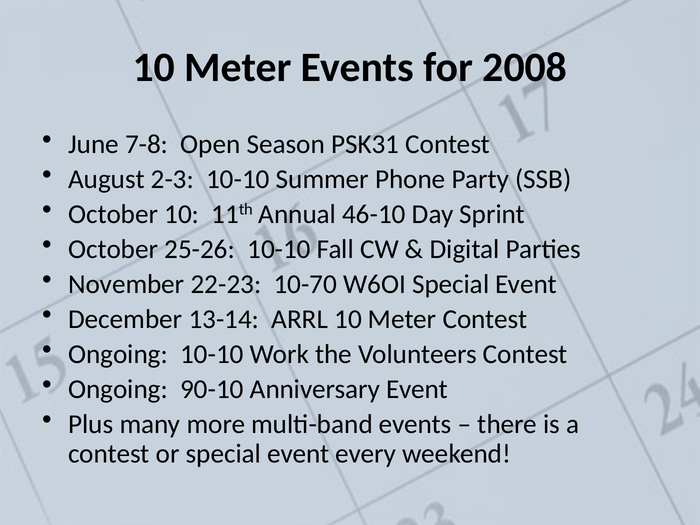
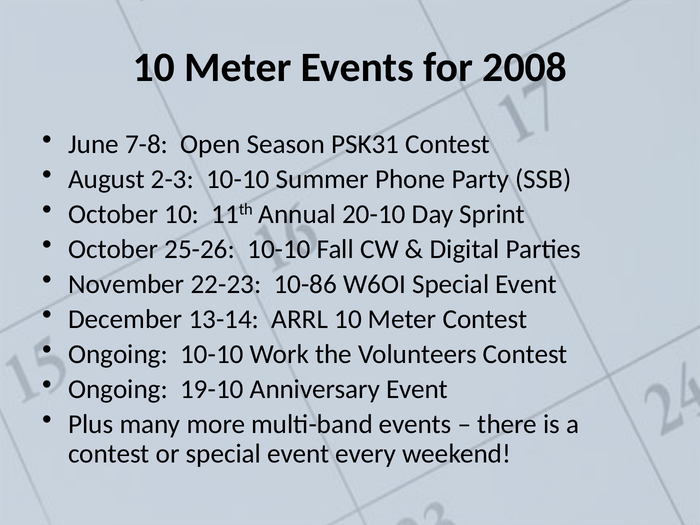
46-10: 46-10 -> 20-10 (374, 214)
10-70: 10-70 -> 10-86 (305, 284)
90-10: 90-10 -> 19-10 (212, 389)
